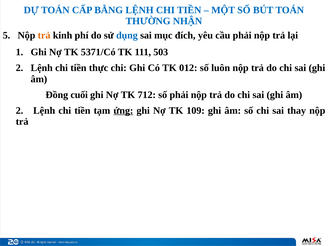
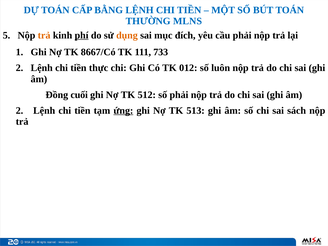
NHẬN: NHẬN -> MLNS (187, 21)
phí underline: none -> present (82, 35)
dụng colour: blue -> orange (127, 35)
5371/Có: 5371/Có -> 8667/Có (98, 52)
503: 503 -> 733 (161, 52)
712: 712 -> 512 (147, 95)
109: 109 -> 513 (196, 111)
thay: thay -> sách (297, 111)
